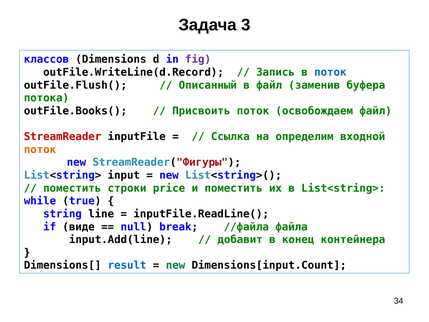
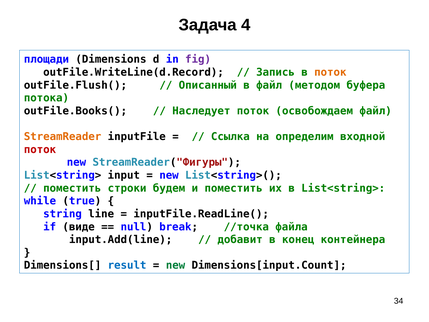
3: 3 -> 4 (246, 25)
классов: классов -> площади (46, 59)
поток colour: blue -> orange (330, 72)
заменив: заменив -> методом (314, 85)
Присвоить: Присвоить -> Наследует (201, 111)
StreamReader colour: red -> orange (63, 137)
поток colour: orange -> red (40, 149)
price: price -> будем (169, 188)
//файла: //файла -> //точка (246, 227)
